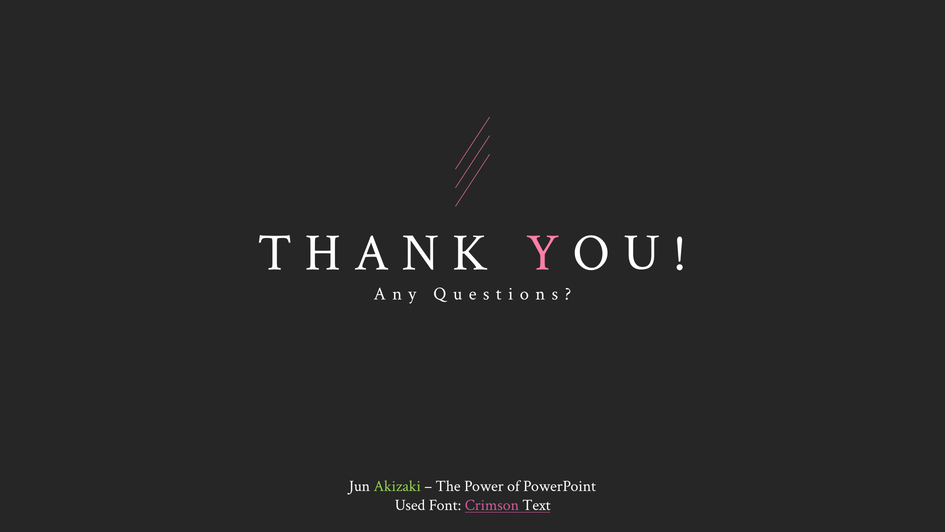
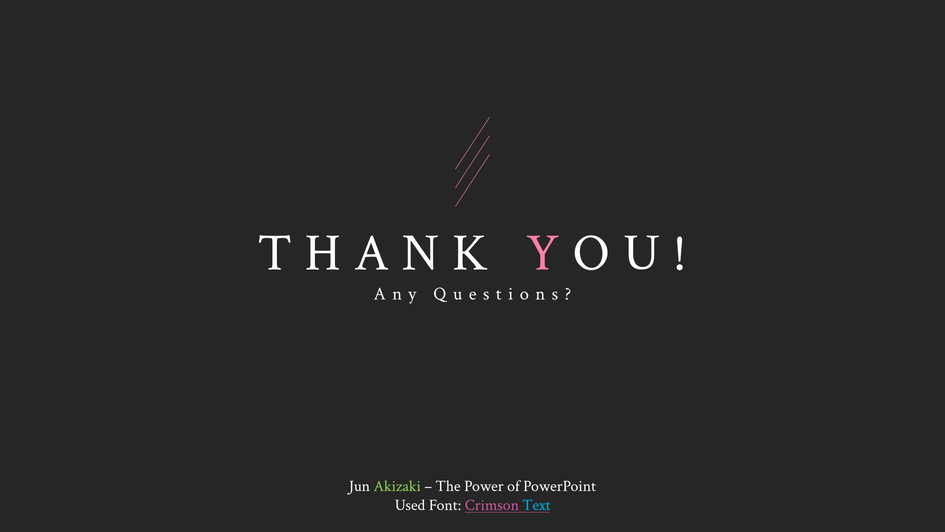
Text colour: white -> light blue (536, 505)
